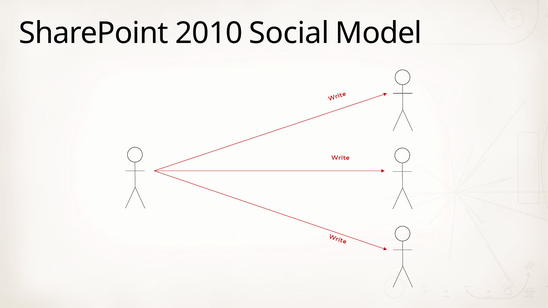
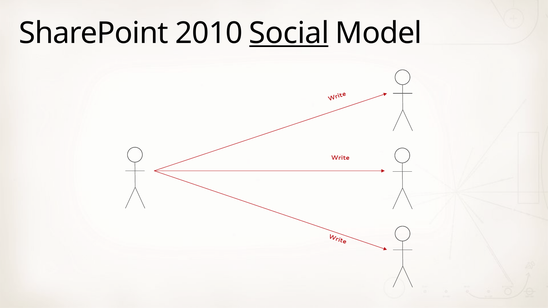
Social underline: none -> present (289, 33)
